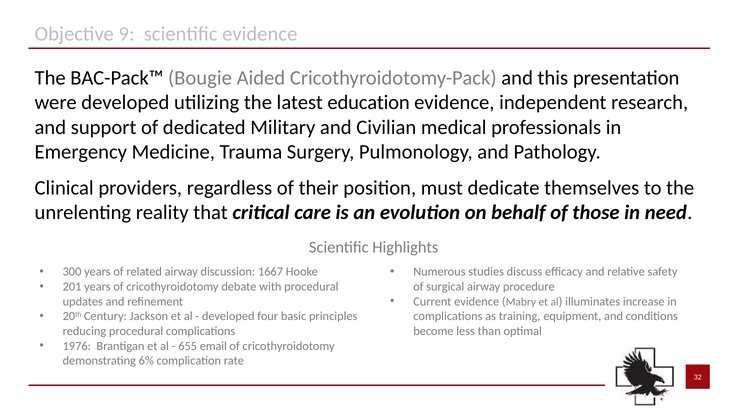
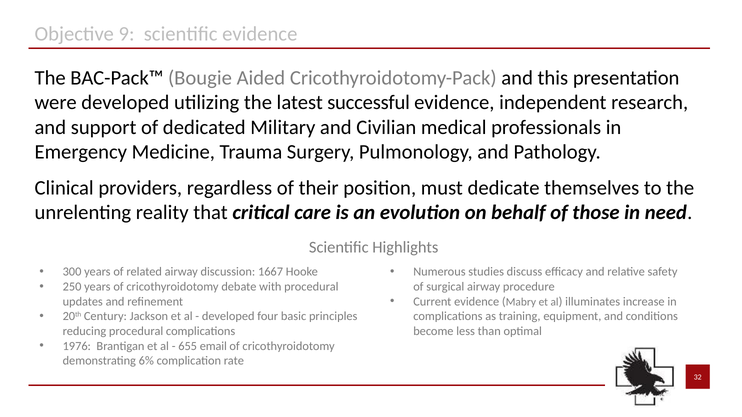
education: education -> successful (369, 103)
201: 201 -> 250 (72, 287)
